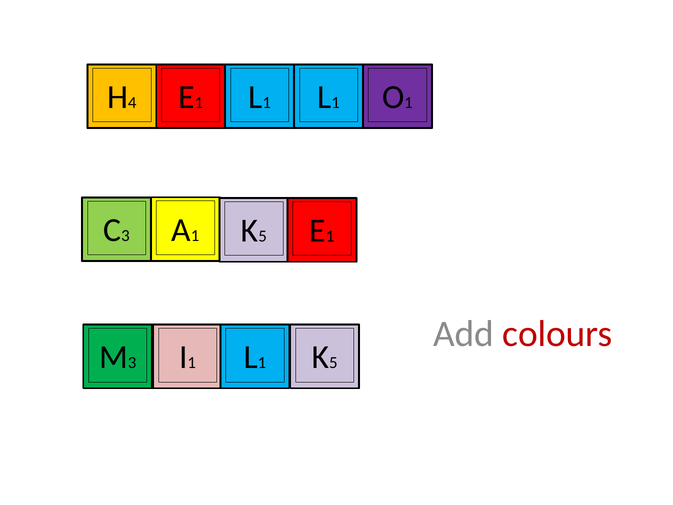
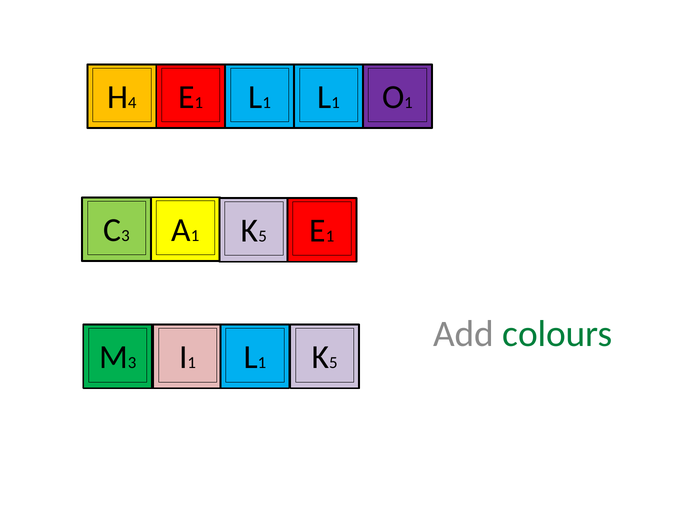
colours colour: red -> green (558, 334)
